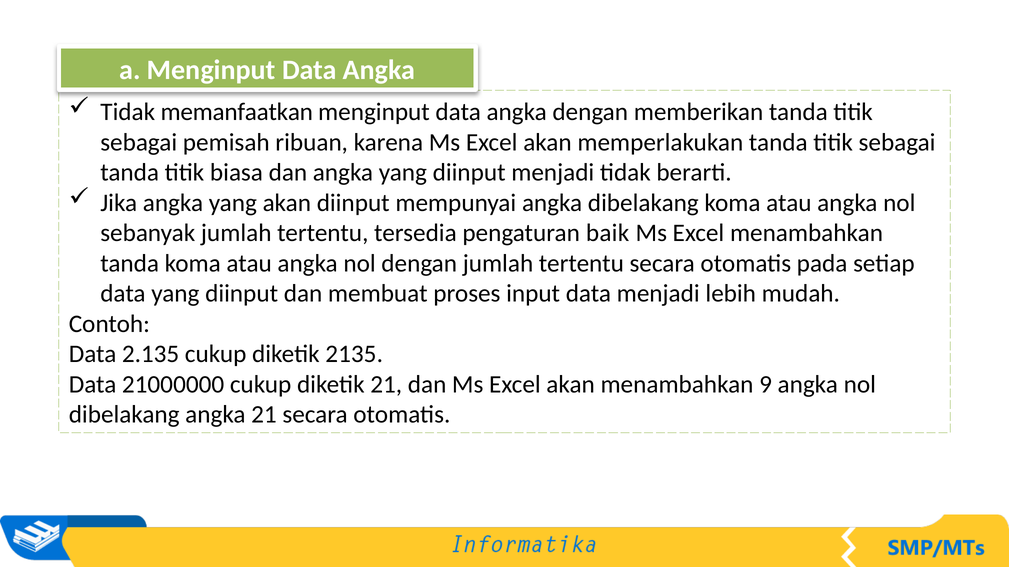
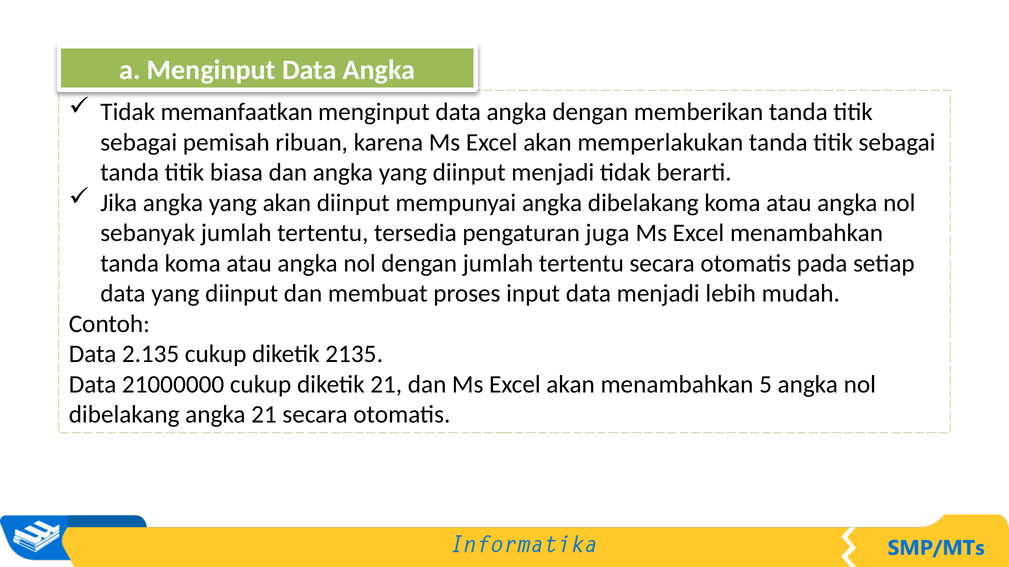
baik: baik -> juga (608, 233)
9: 9 -> 5 (766, 385)
